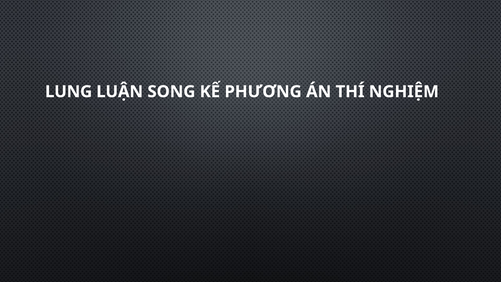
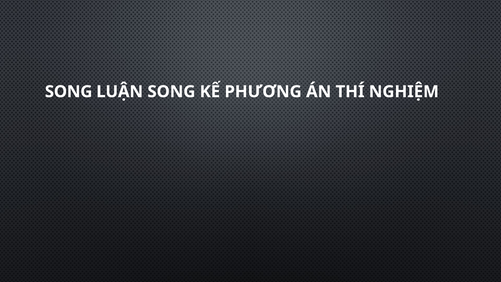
LUNG: LUNG -> SONG (69, 92)
